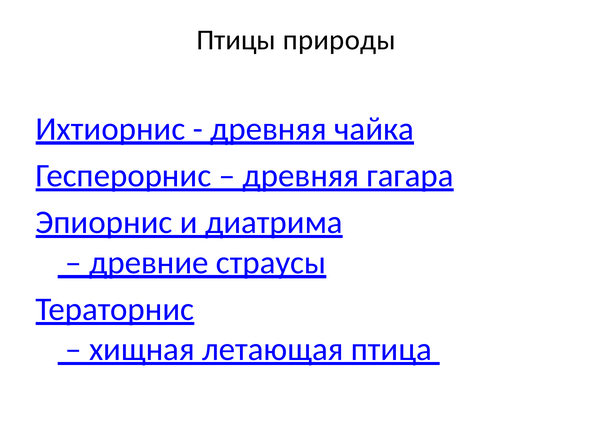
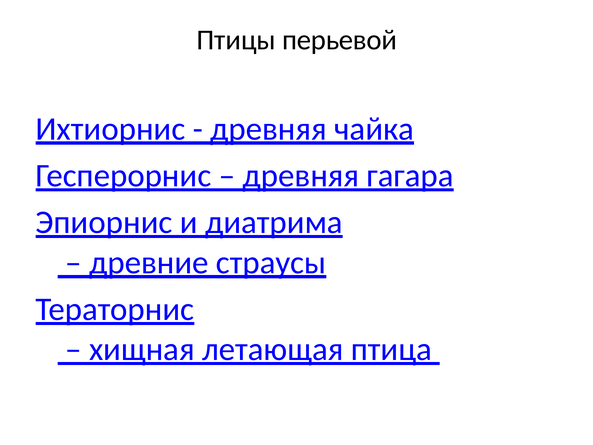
природы: природы -> перьевой (340, 40)
